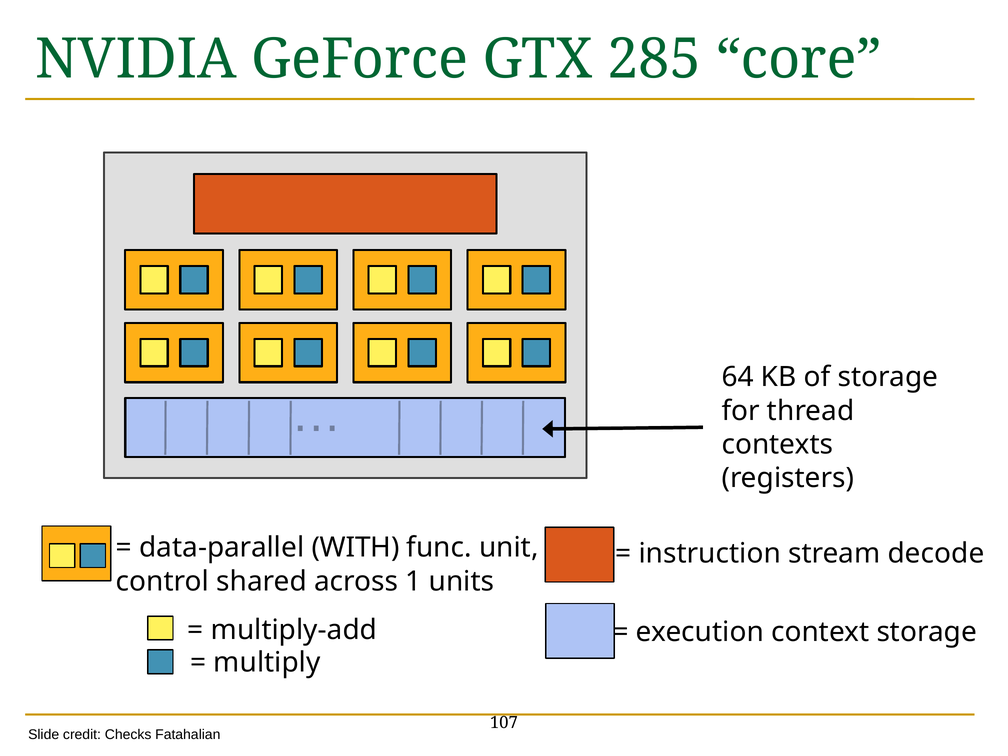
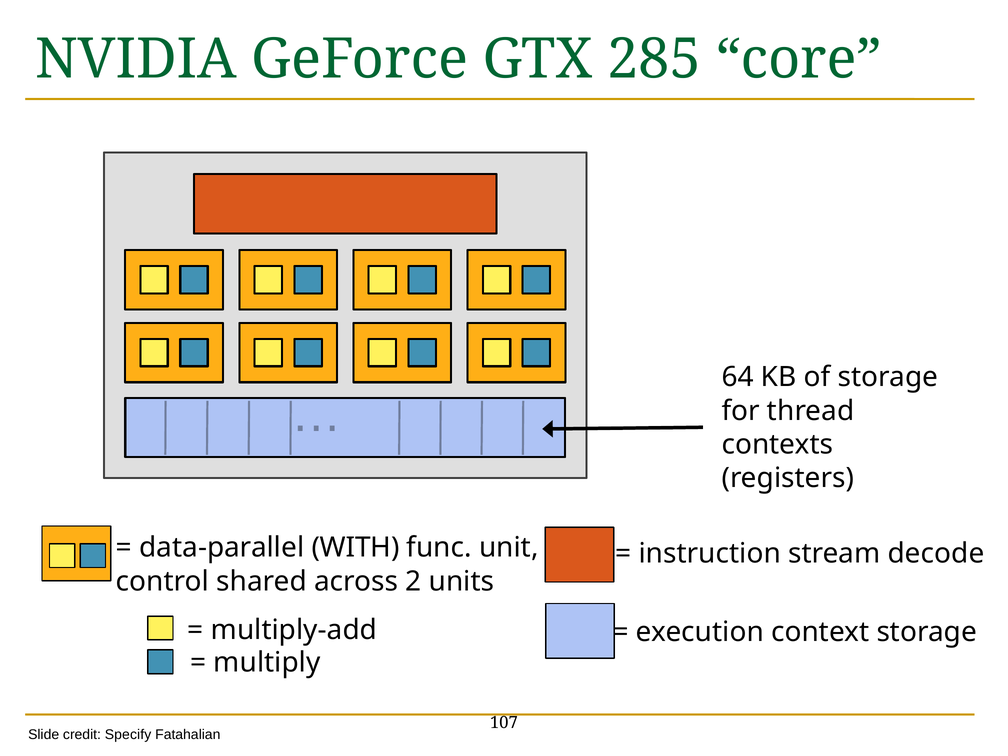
1: 1 -> 2 (413, 581)
Checks: Checks -> Specify (128, 735)
